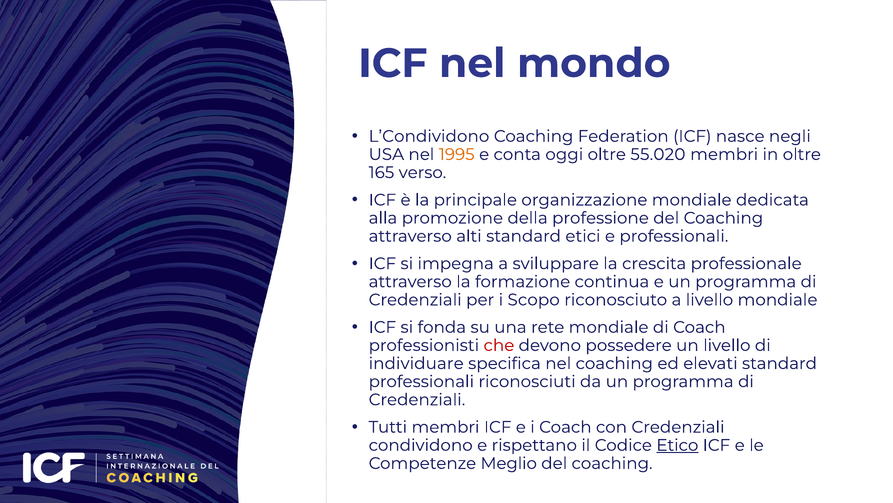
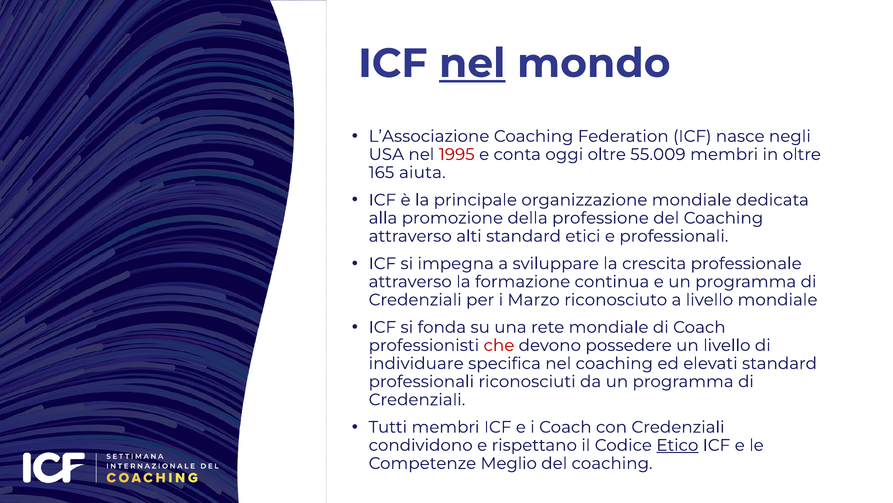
nel underline: none -> present (472, 63)
L’Condividono: L’Condividono -> L’Associazione (429, 136)
1995 colour: orange -> red (457, 154)
55.020: 55.020 -> 55.009 (658, 154)
verso: verso -> aiuta (422, 172)
Scopo: Scopo -> Marzo (534, 299)
